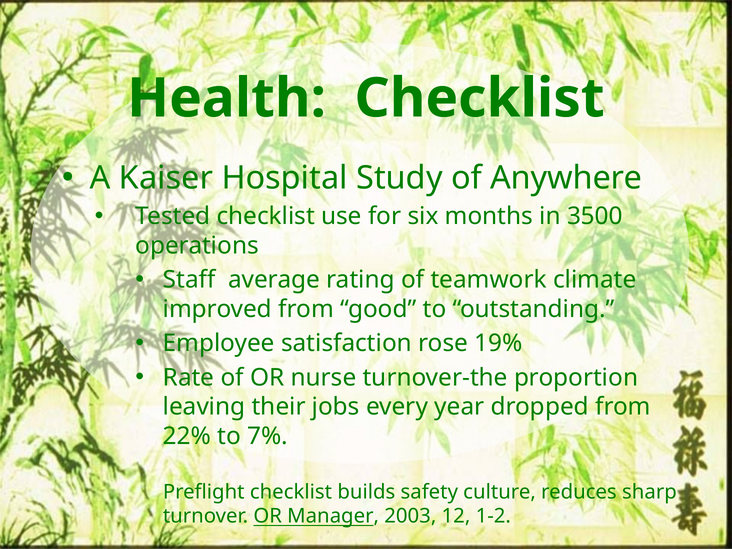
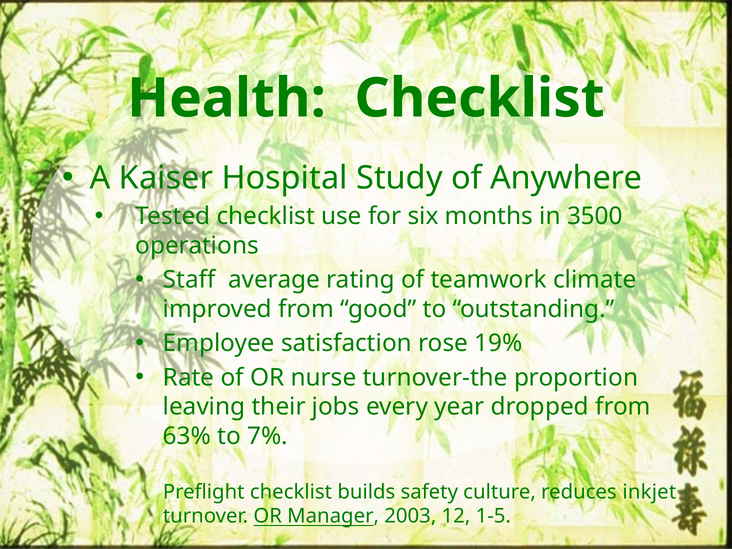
22%: 22% -> 63% (187, 436)
sharp: sharp -> inkjet (649, 492)
1-2: 1-2 -> 1-5 (493, 516)
